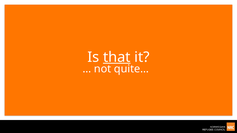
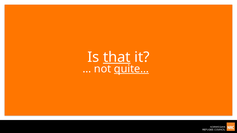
quite… underline: none -> present (131, 69)
